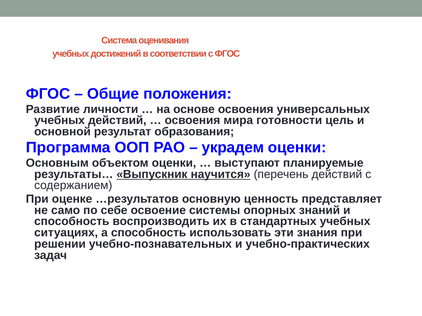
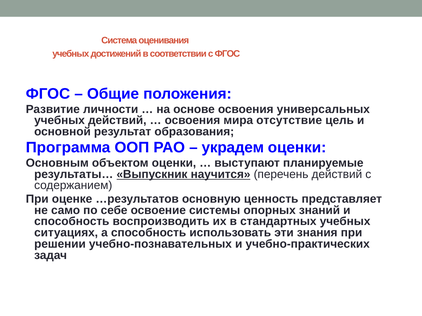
готовности: готовности -> отсутствие (289, 121)
